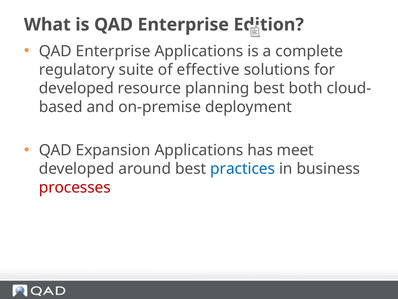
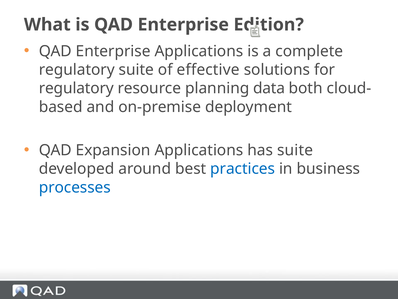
developed: developed -> regulatory (76, 88)
planning best: best -> data (269, 88)
has meet: meet -> suite (295, 150)
processes colour: red -> blue (75, 187)
